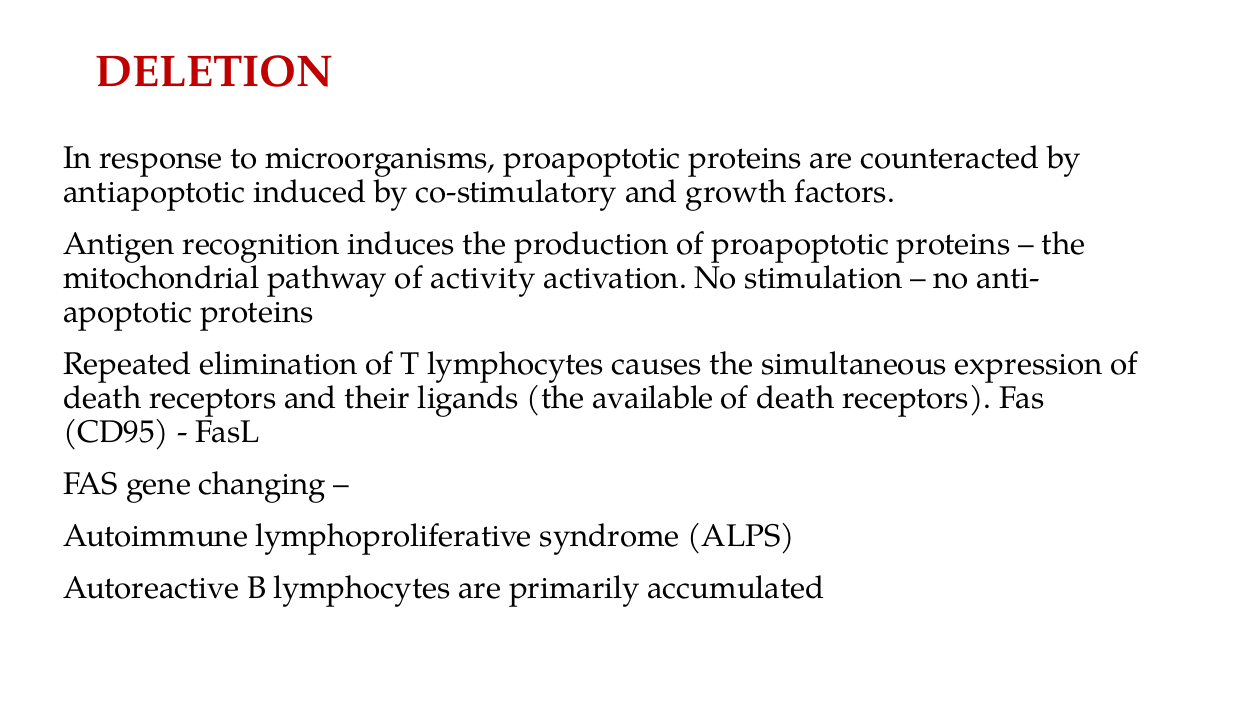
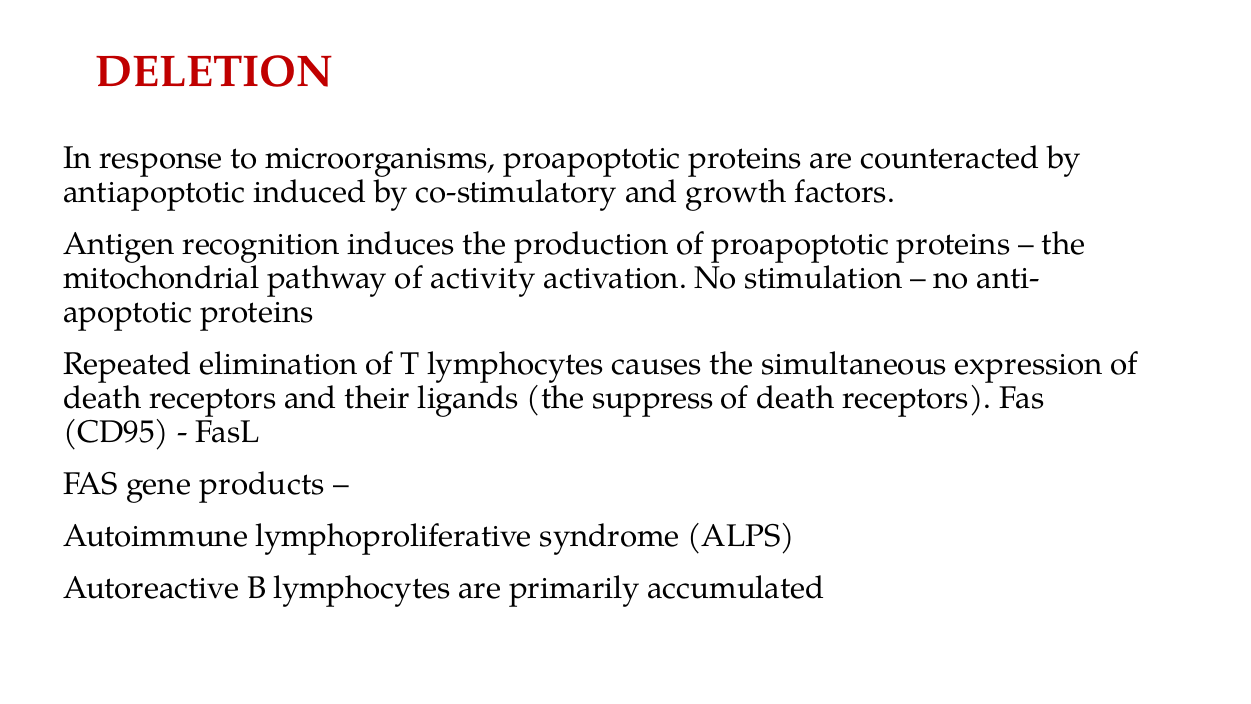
available: available -> suppress (653, 398)
changing: changing -> products (262, 484)
